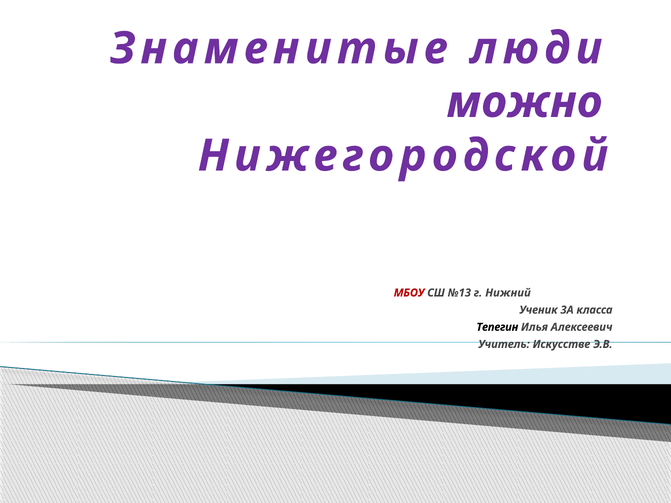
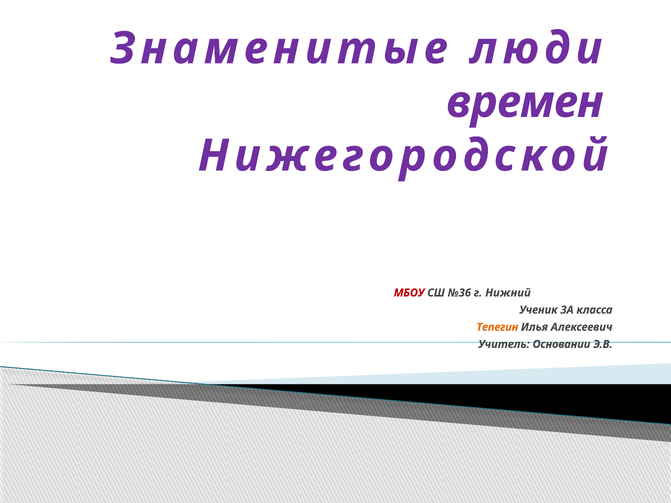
можно: можно -> времен (525, 102)
№13: №13 -> №36 (459, 293)
Тепегин colour: black -> orange (497, 327)
Искусстве: Искусстве -> Основании (561, 344)
